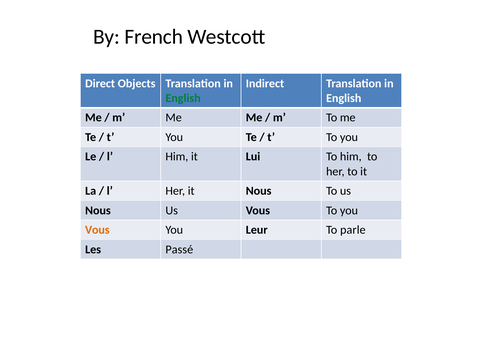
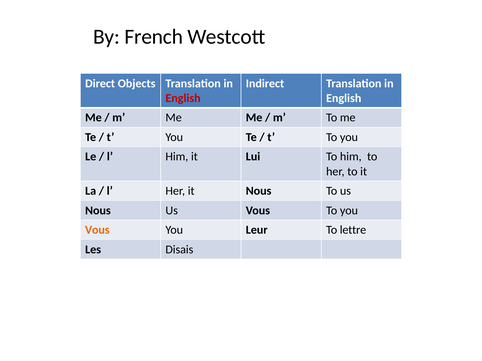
English colour: green -> red (183, 98)
parle: parle -> lettre (353, 230)
Passé: Passé -> Disais (179, 250)
